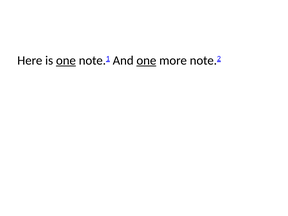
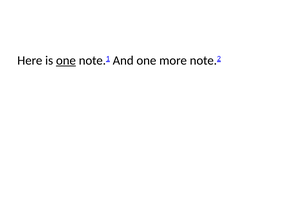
one underline: present -> none (146, 60)
